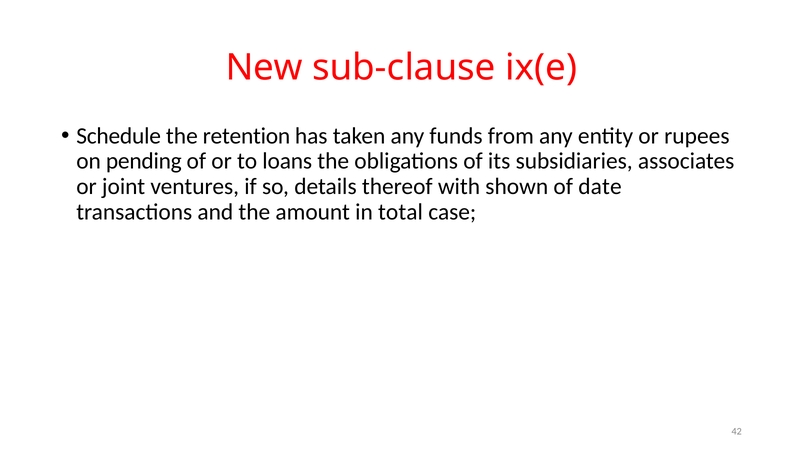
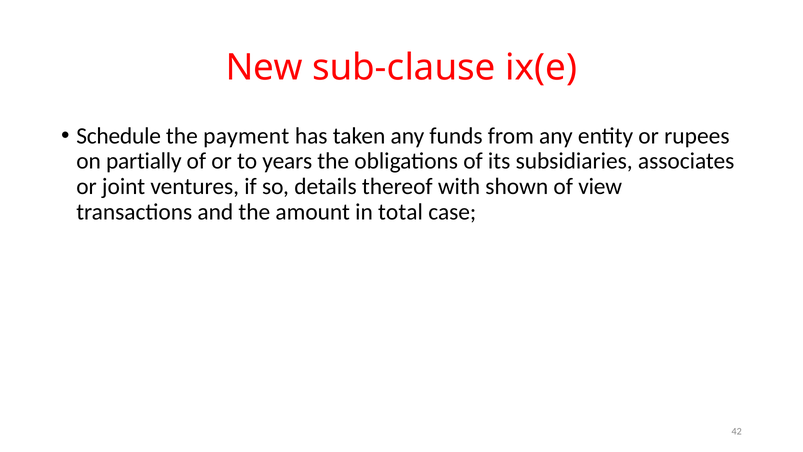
retention: retention -> payment (246, 136)
pending: pending -> partially (144, 161)
loans: loans -> years (287, 161)
date: date -> view (600, 186)
